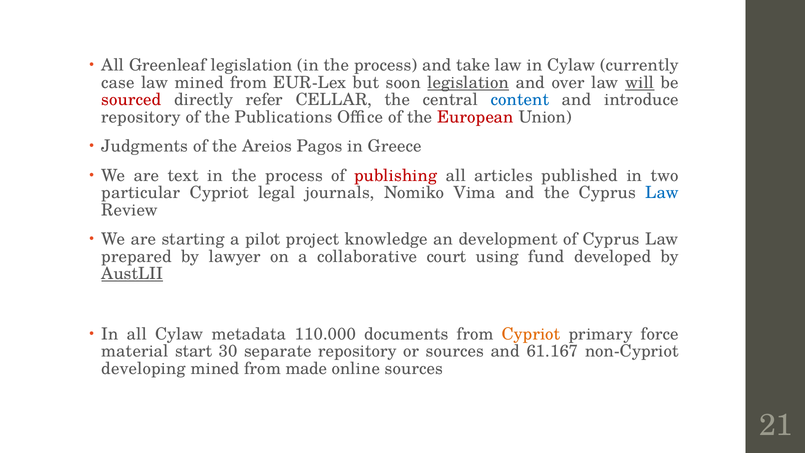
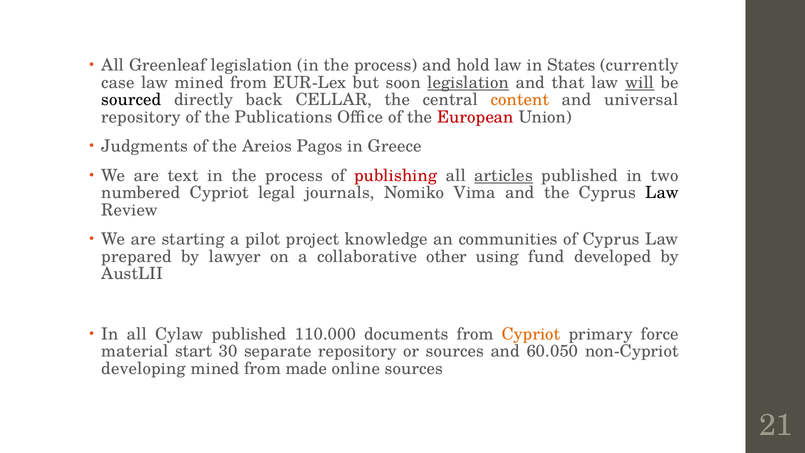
take: take -> hold (473, 65)
in Cylaw: Cylaw -> States (571, 65)
over: over -> that (568, 83)
sourced colour: red -> black (131, 100)
refer: refer -> back (264, 100)
content colour: blue -> orange (520, 100)
introduce: introduce -> universal (641, 100)
articles underline: none -> present (504, 176)
particular: particular -> numbered (141, 193)
Law colour: blue -> black (662, 193)
development: development -> communities (508, 239)
court: court -> other (447, 256)
AustLII underline: present -> none (132, 274)
Cylaw metadata: metadata -> published (249, 334)
61.167: 61.167 -> 60.050 (552, 351)
